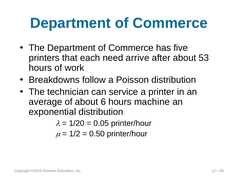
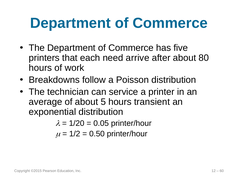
53: 53 -> 80 (204, 58)
6: 6 -> 5 (103, 102)
machine: machine -> transient (152, 102)
